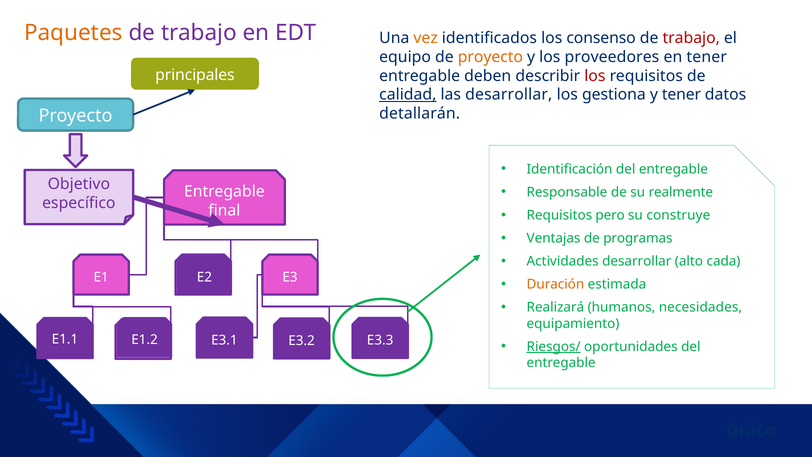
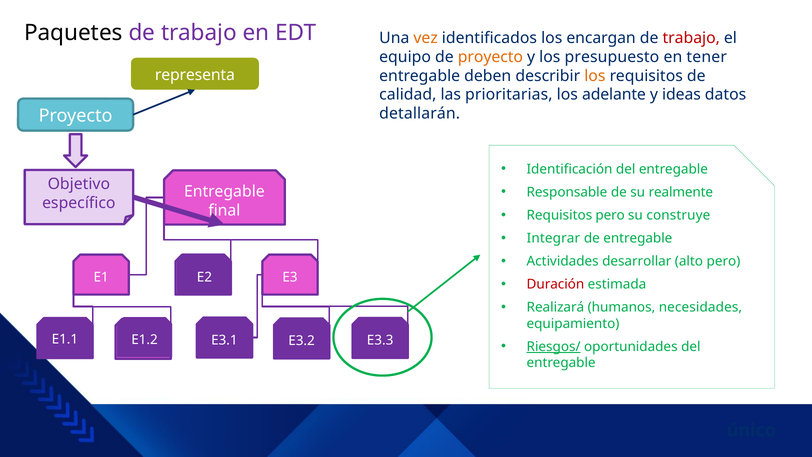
Paquetes colour: orange -> black (73, 33)
consenso: consenso -> encargan (601, 38)
proveedores: proveedores -> presupuesto (612, 57)
principales: principales -> representa (195, 75)
los colour: red -> orange (595, 76)
calidad underline: present -> none (408, 95)
las desarrollar: desarrollar -> prioritarias (509, 95)
gestiona: gestiona -> adelante (614, 95)
y tener: tener -> ideas (681, 95)
Ventajas: Ventajas -> Integrar (553, 238)
de programas: programas -> entregable (638, 238)
alto cada: cada -> pero (723, 261)
Duración colour: orange -> red (555, 284)
